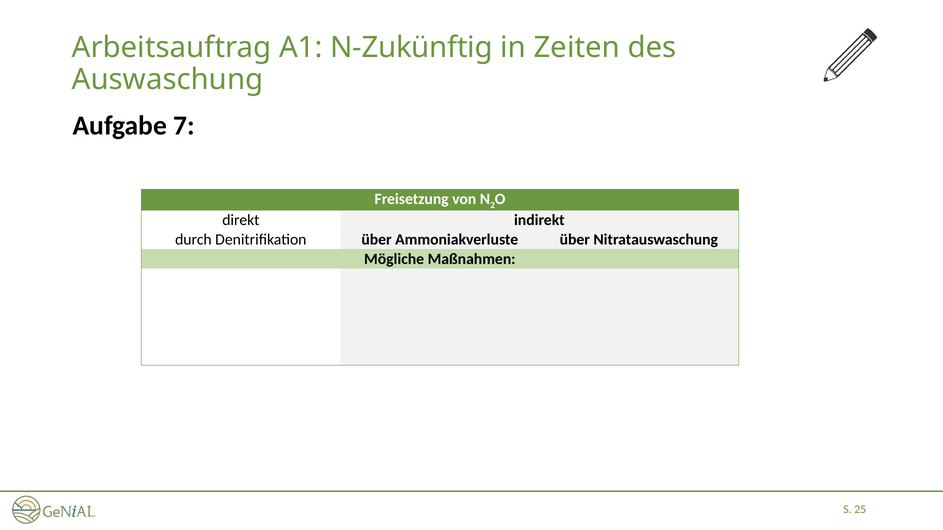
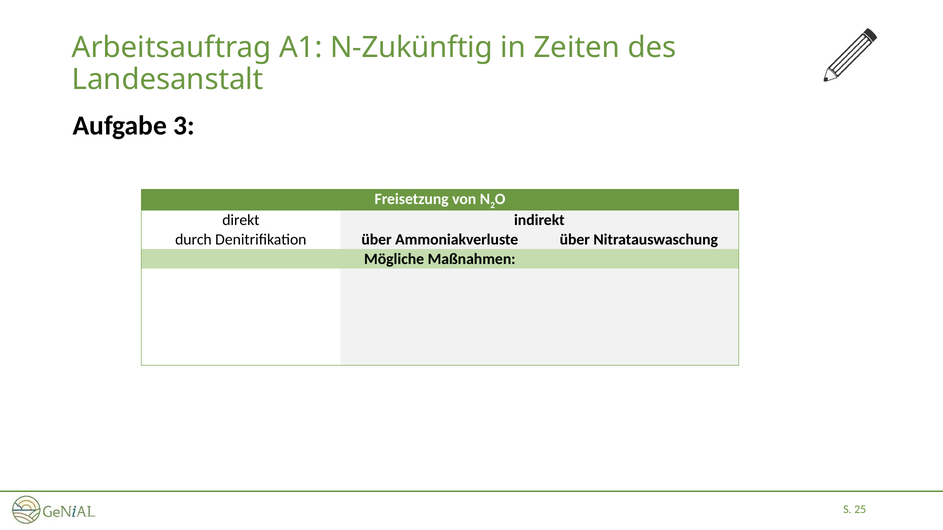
Auswaschung: Auswaschung -> Landesanstalt (168, 79)
7: 7 -> 3 (184, 126)
